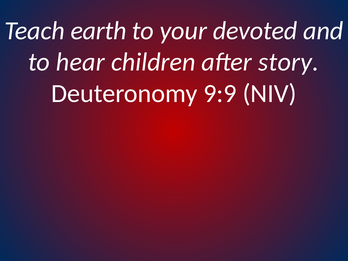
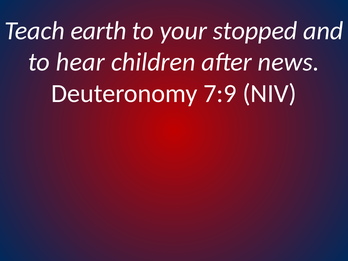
devoted: devoted -> stopped (255, 31)
story: story -> news (289, 62)
9:9: 9:9 -> 7:9 (220, 93)
